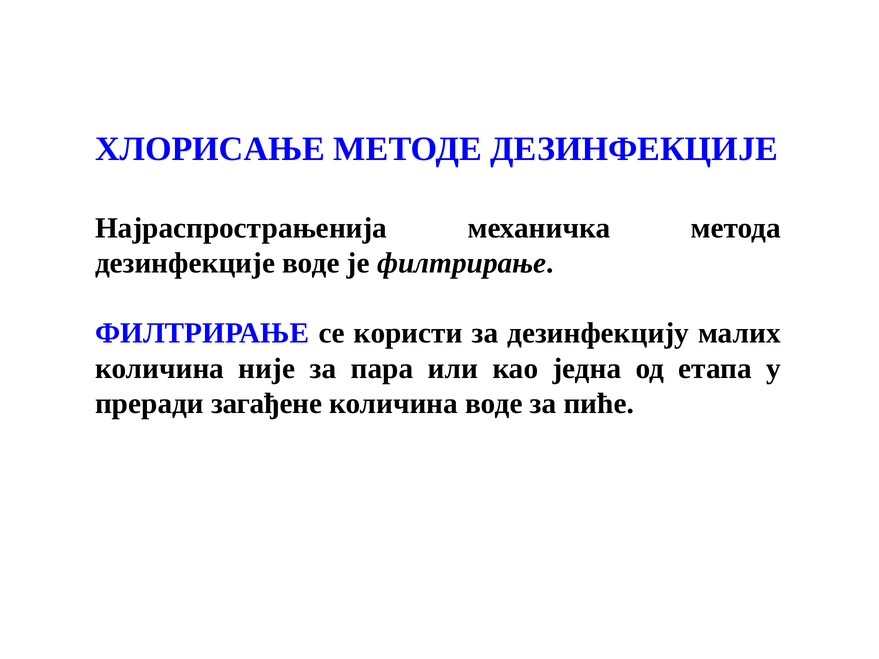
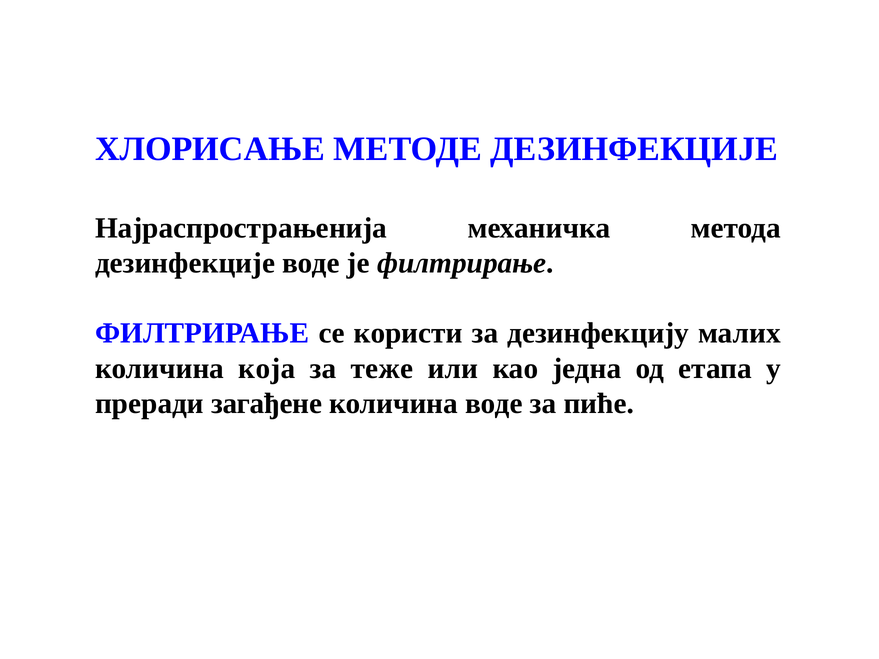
није: није -> која (267, 369)
пара: пара -> теже (382, 369)
